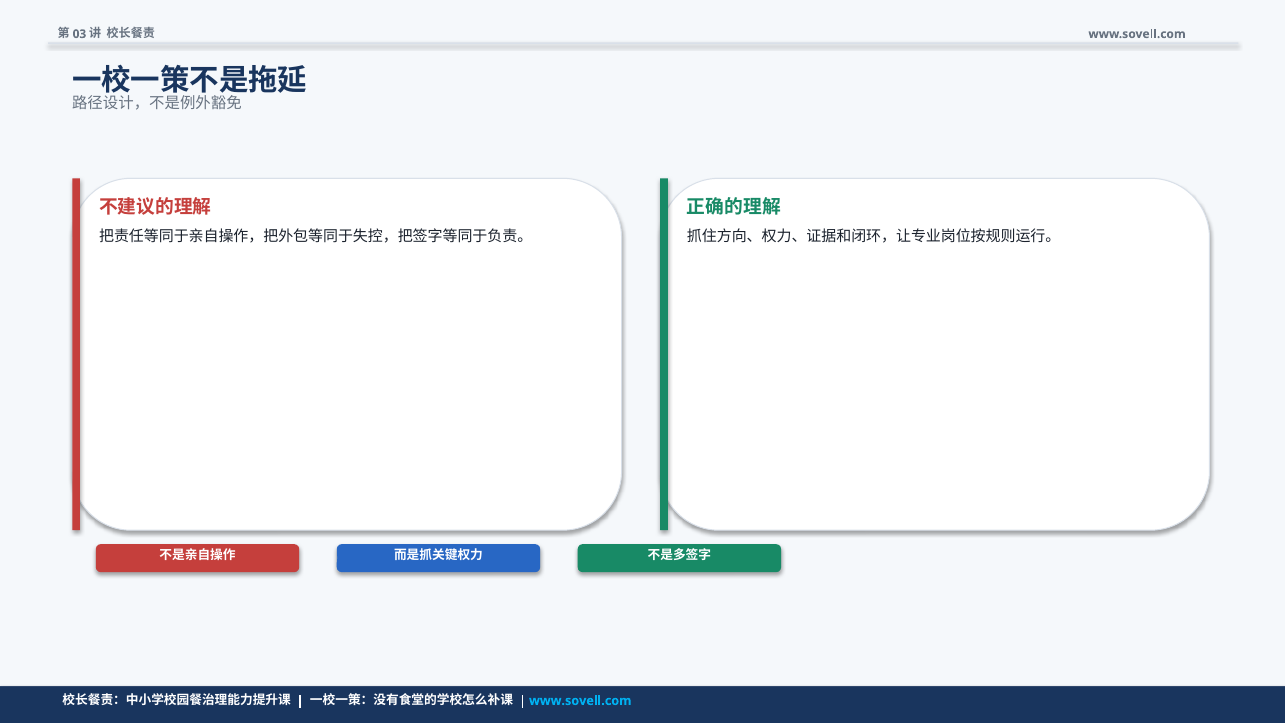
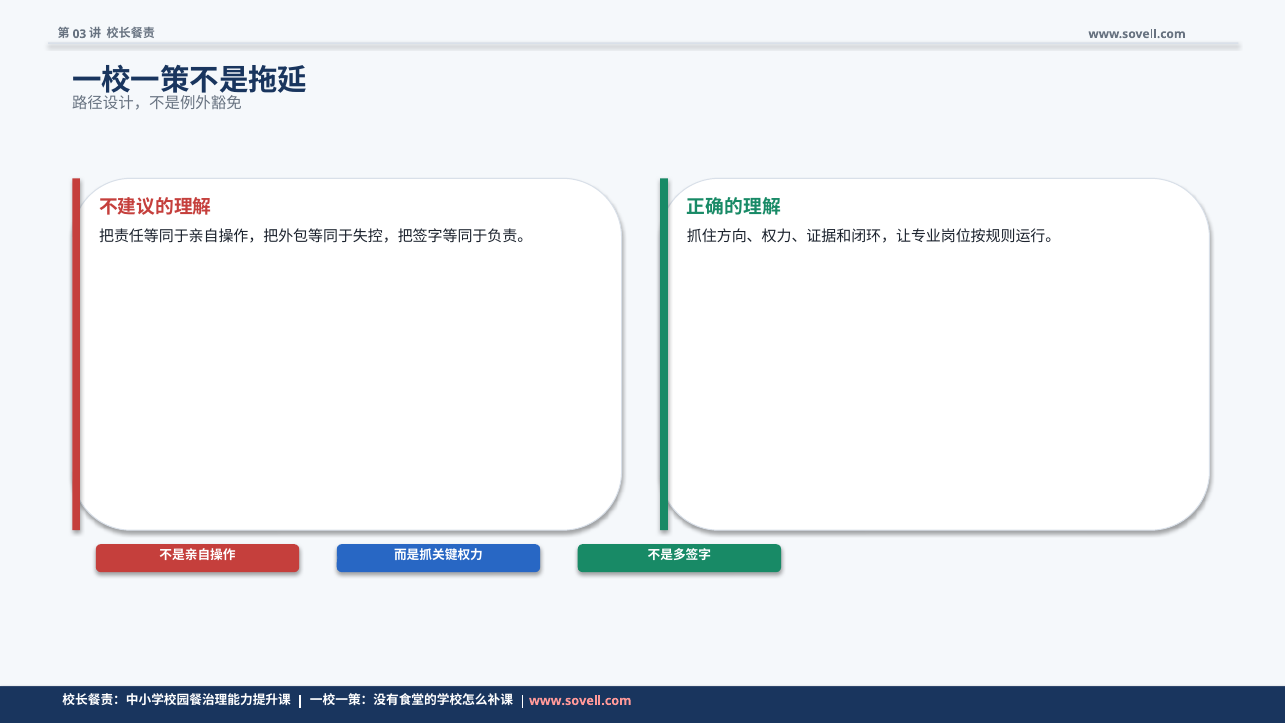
www.sovell.com colour: light blue -> pink (580, 701)
